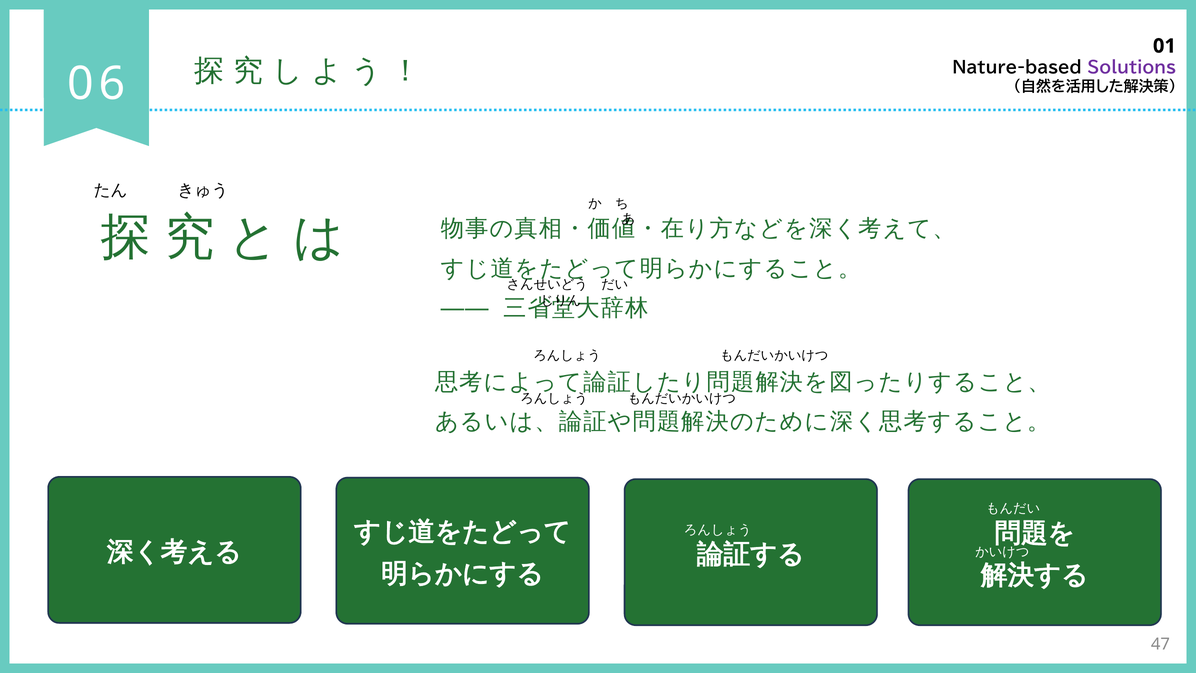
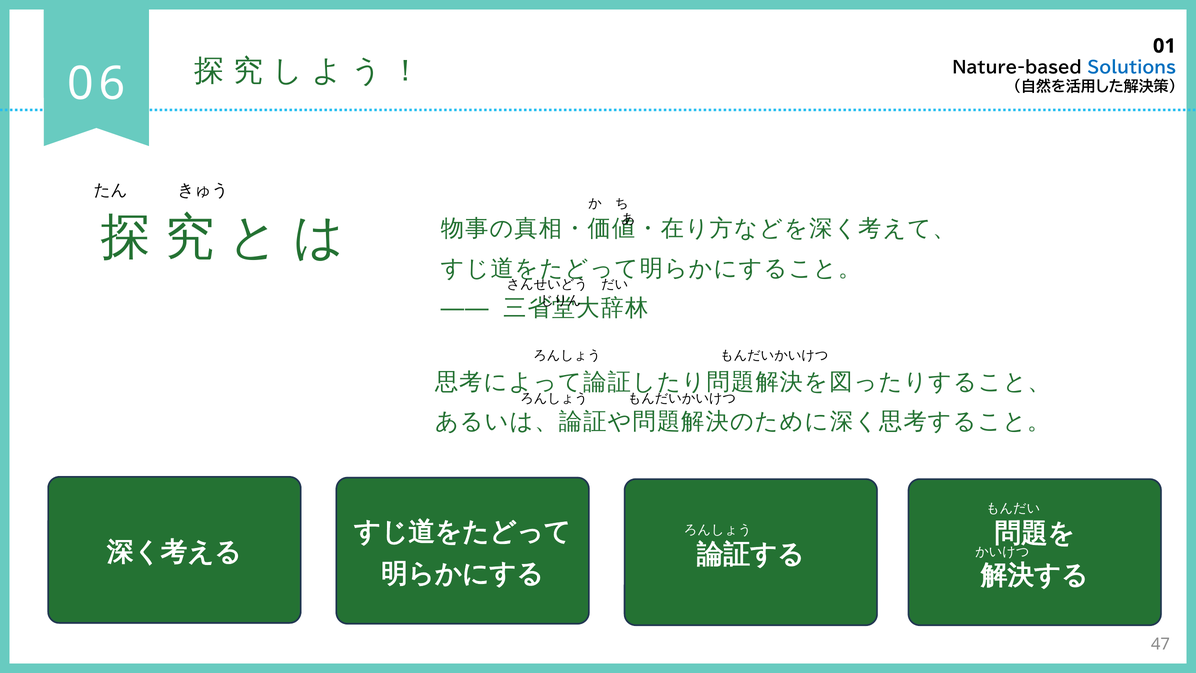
Solutions colour: purple -> blue (1132, 68)
